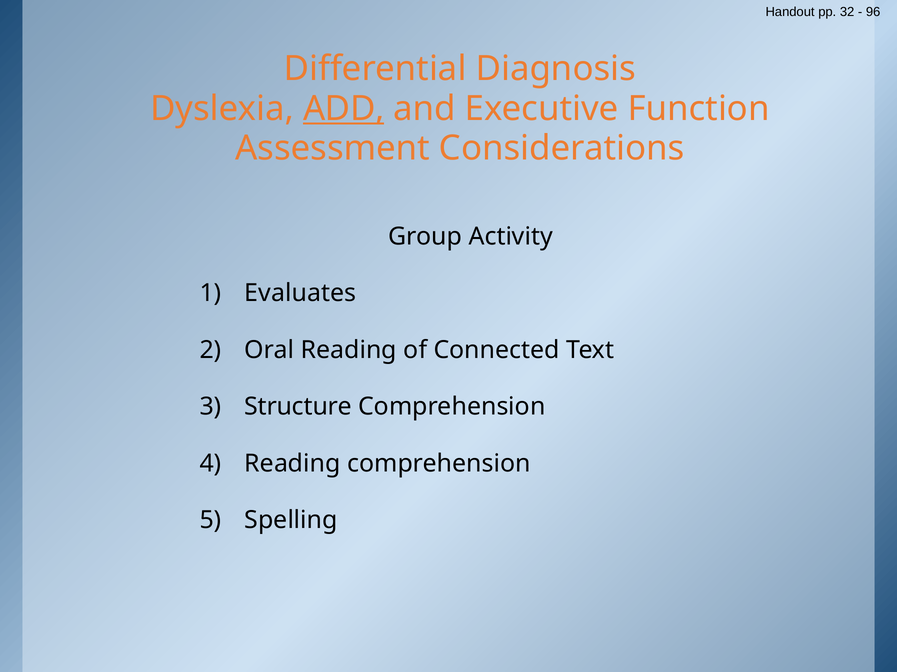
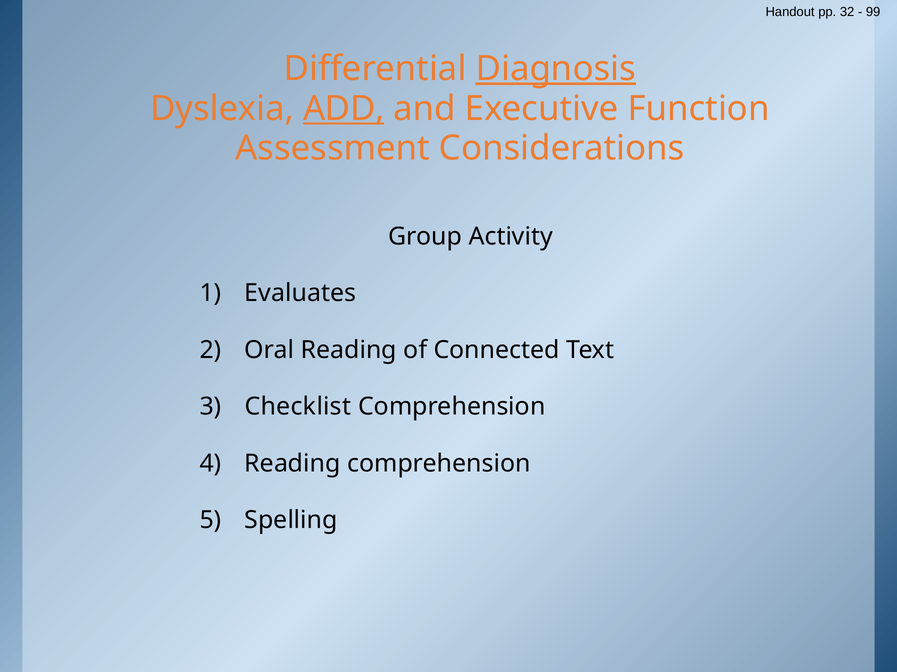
96: 96 -> 99 (873, 12)
Diagnosis underline: none -> present (556, 69)
Structure: Structure -> Checklist (298, 407)
